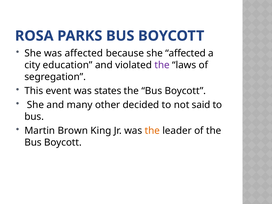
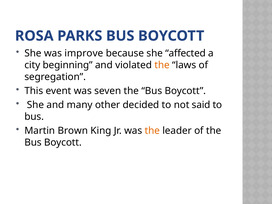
was affected: affected -> improve (84, 53)
education: education -> beginning (68, 65)
the colour: purple -> orange (162, 65)
states: states -> seven (108, 91)
